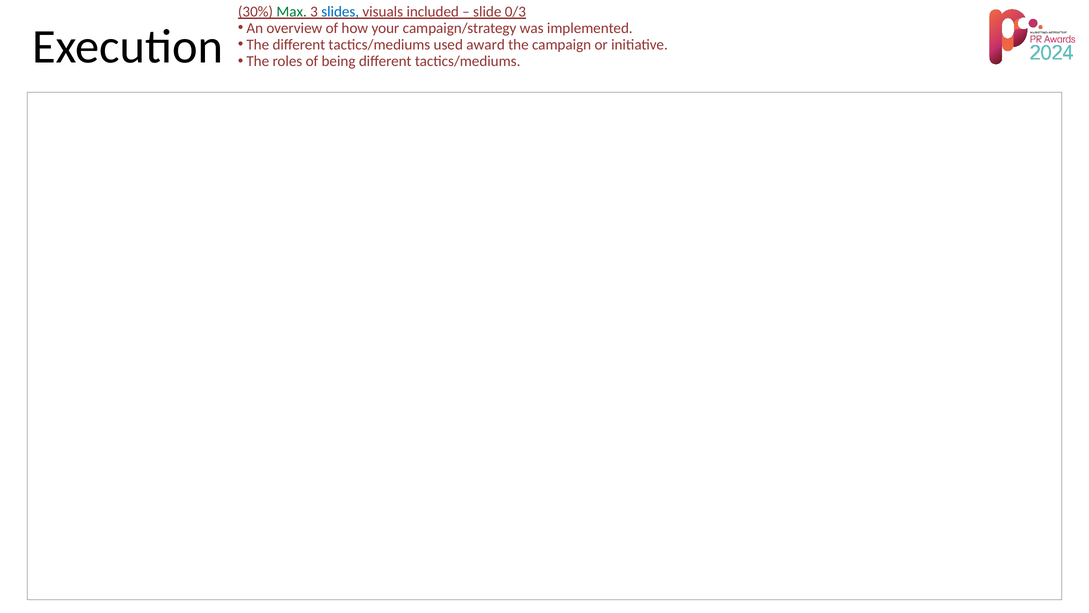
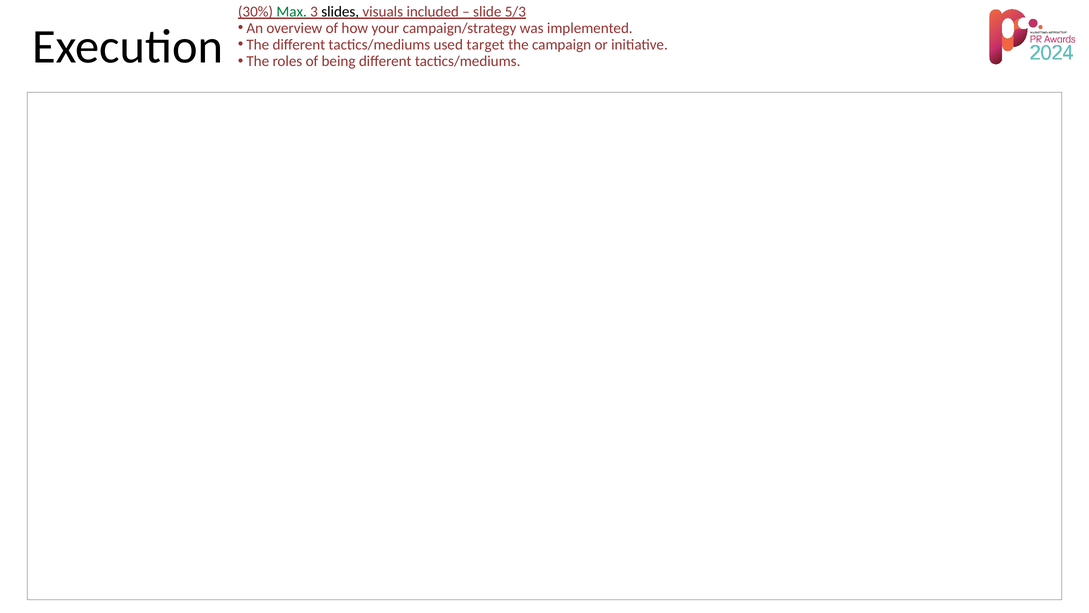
slides colour: blue -> black (340, 12)
0/3: 0/3 -> 5/3 (515, 12)
award: award -> target (485, 45)
